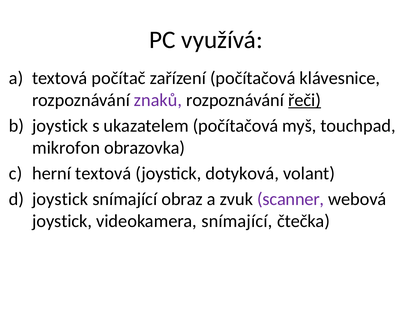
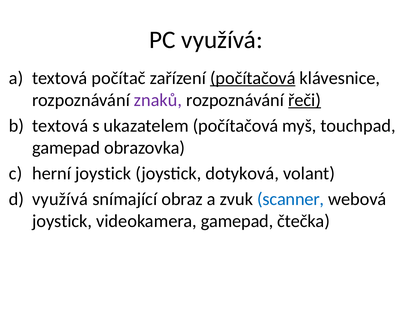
počítačová underline: none -> present (253, 78)
joystick: joystick -> textová (60, 126)
mikrofon: mikrofon -> gamepad (66, 148)
herní textová: textová -> joystick (103, 173)
joystick: joystick -> využívá (60, 199)
scanner colour: purple -> blue (291, 199)
videokamera snímající: snímající -> gamepad (237, 221)
